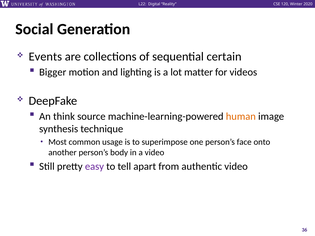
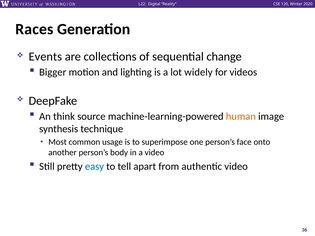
Social: Social -> Races (34, 29)
certain: certain -> change (224, 57)
matter: matter -> widely (198, 72)
easy colour: purple -> blue (94, 167)
